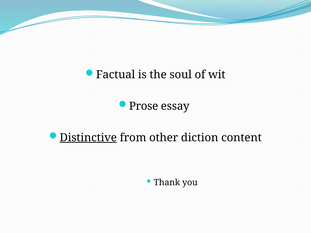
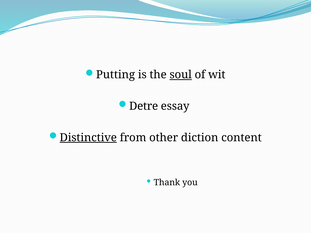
Factual: Factual -> Putting (116, 75)
soul underline: none -> present (181, 75)
Prose: Prose -> Detre (144, 106)
